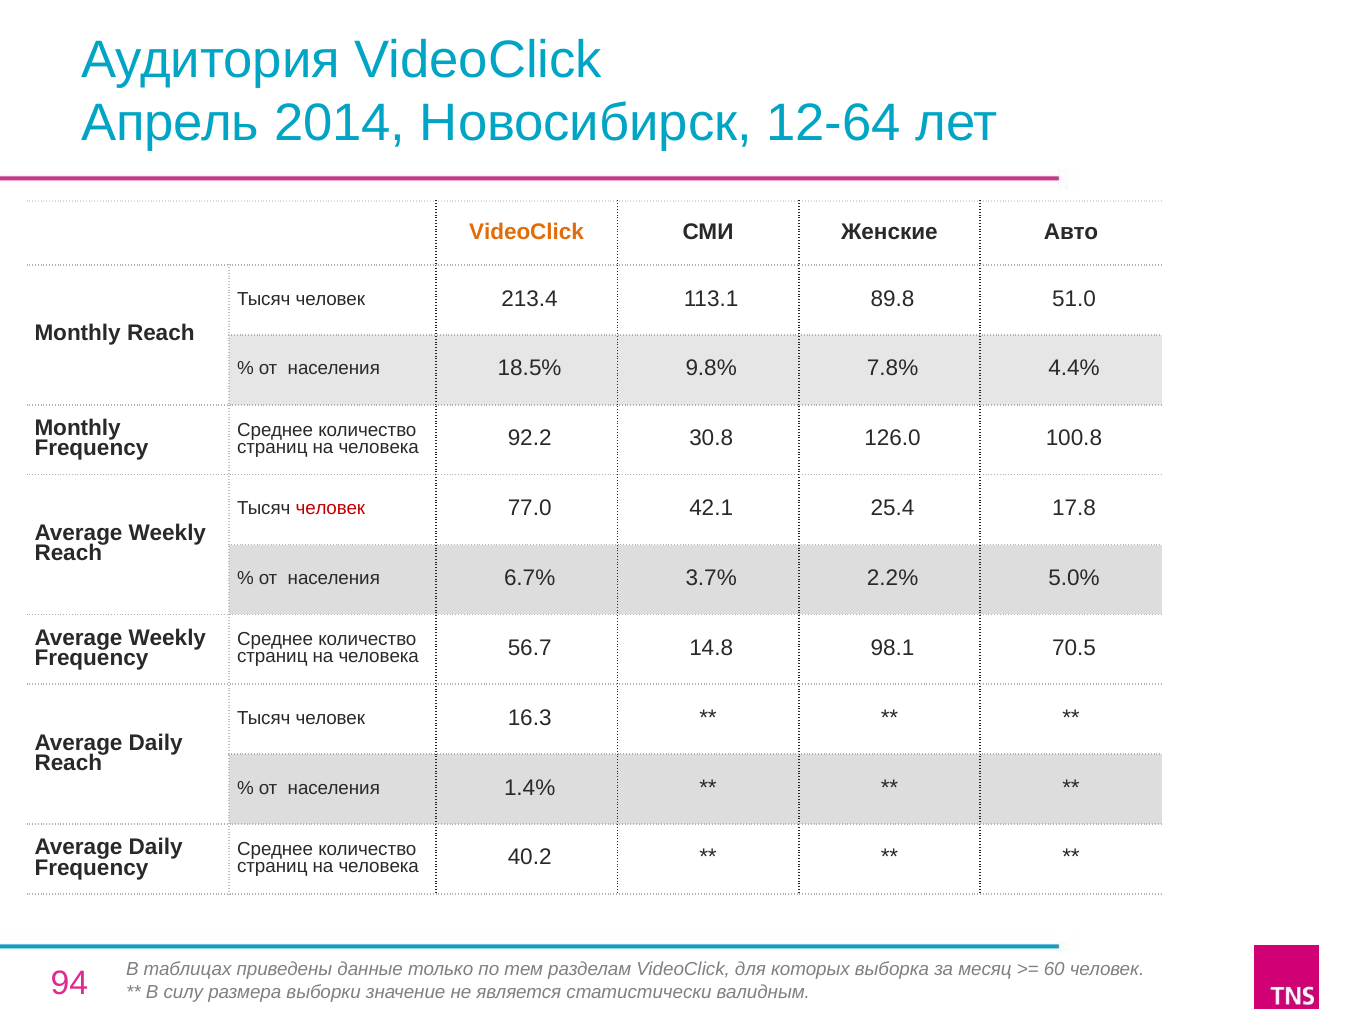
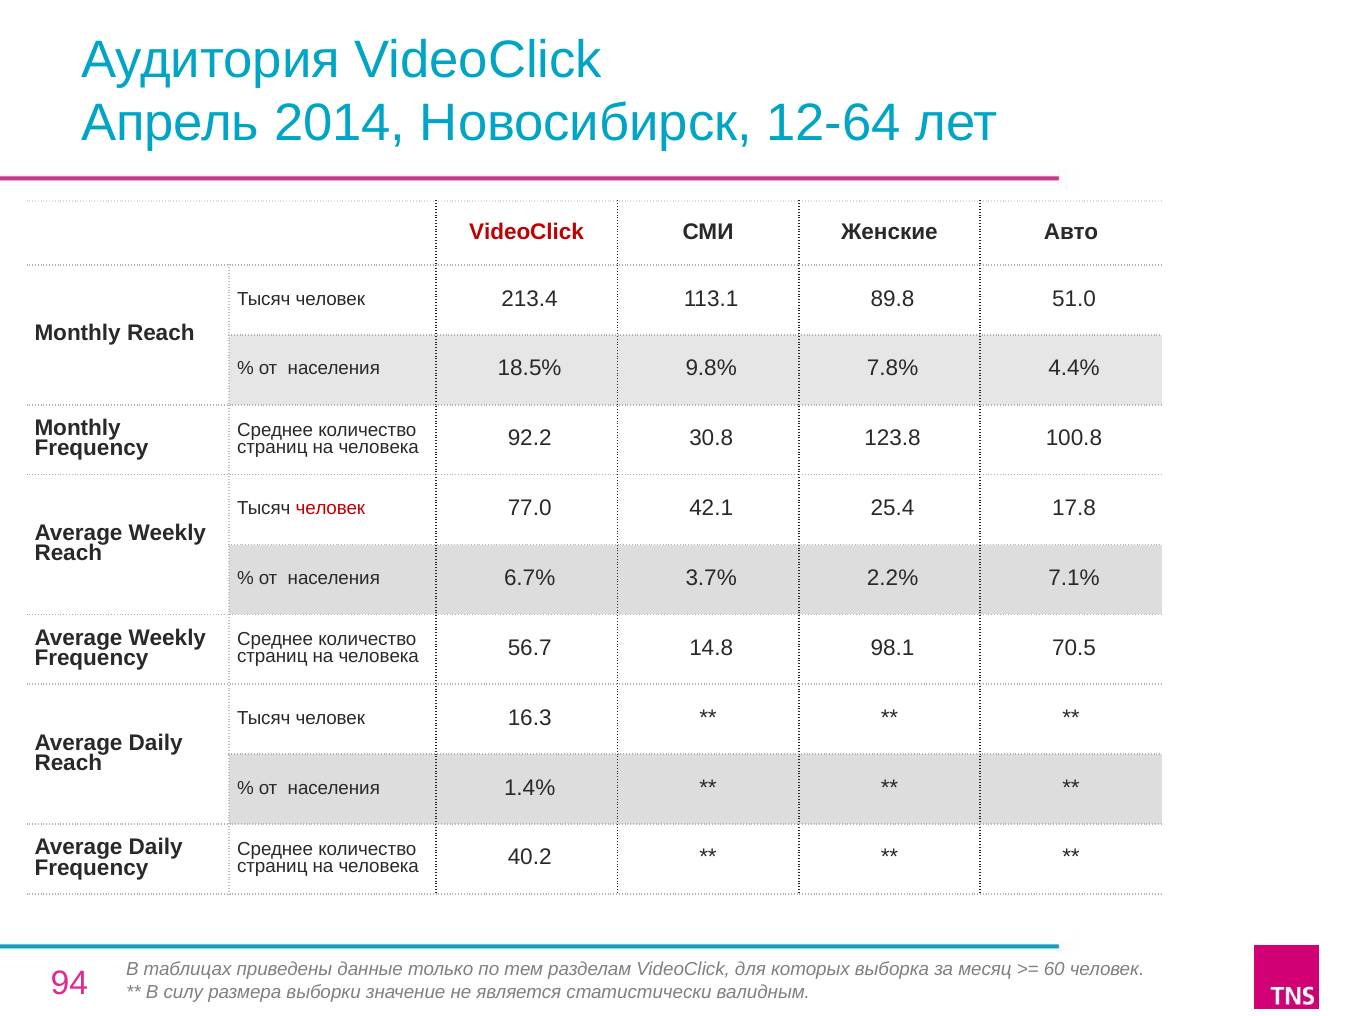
VideoClick colour: orange -> red (527, 232)
126.0: 126.0 -> 123.8 (893, 438)
5.0%: 5.0% -> 7.1% (1074, 578)
